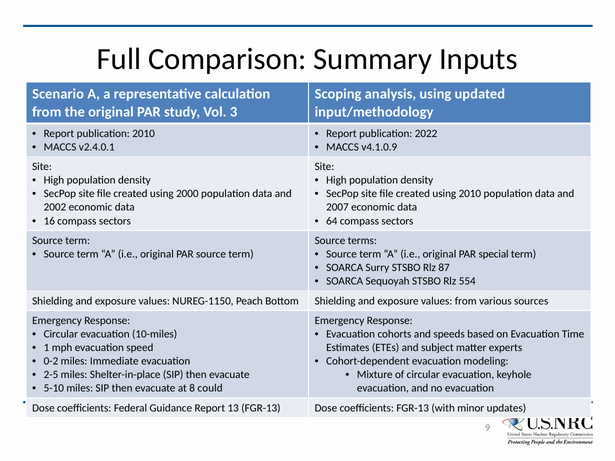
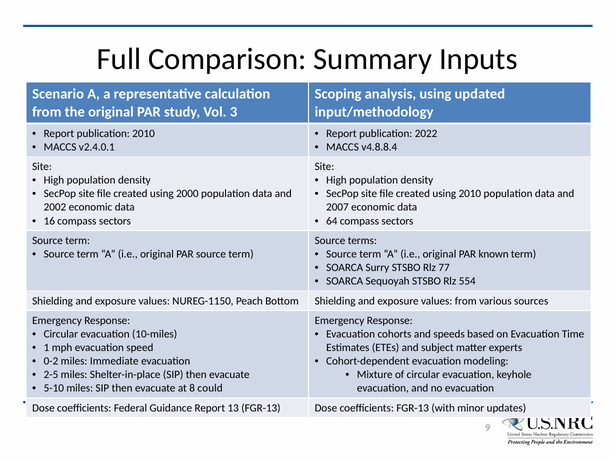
v4.1.0.9: v4.1.0.9 -> v4.8.8.4 (379, 147)
special: special -> known (494, 254)
87: 87 -> 77 (444, 268)
